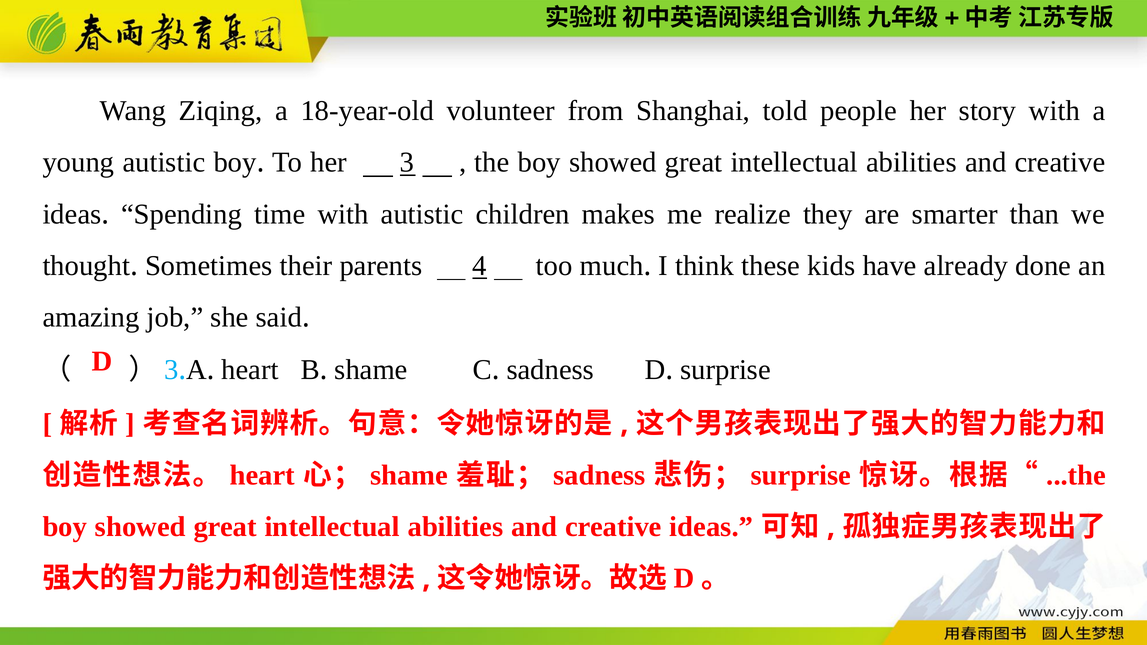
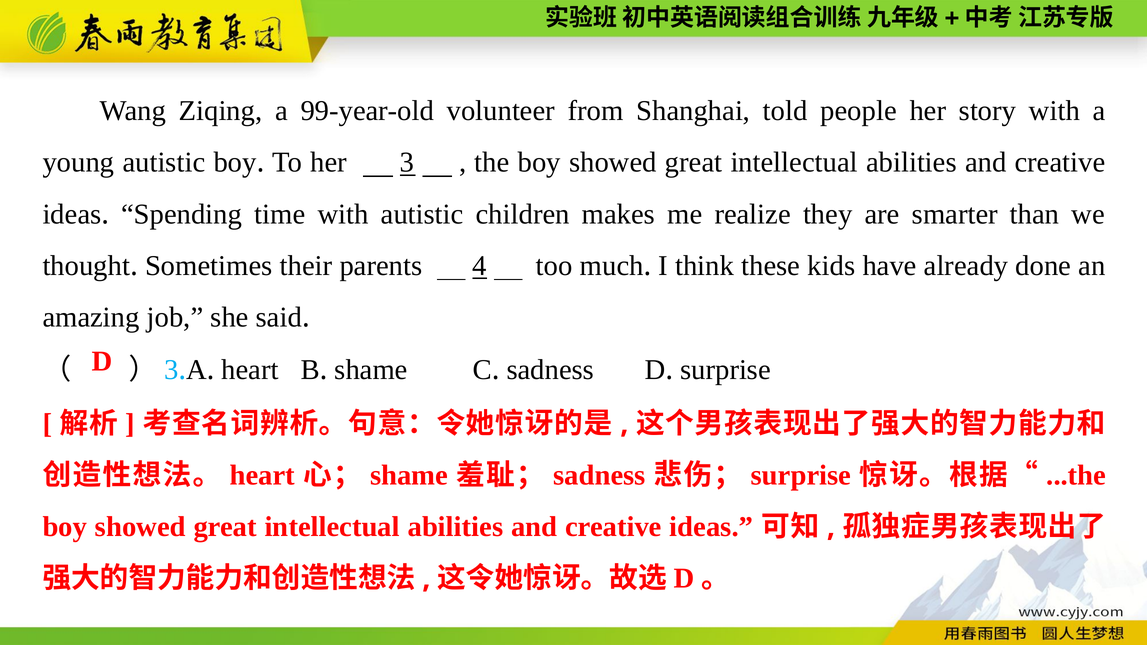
18-year-old: 18-year-old -> 99-year-old (367, 111)
